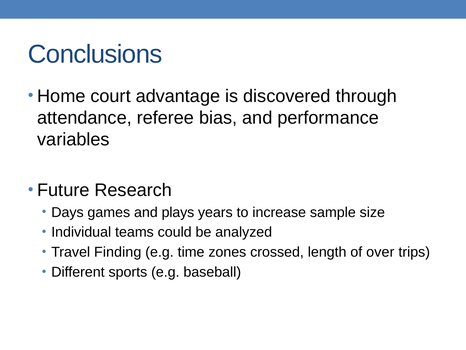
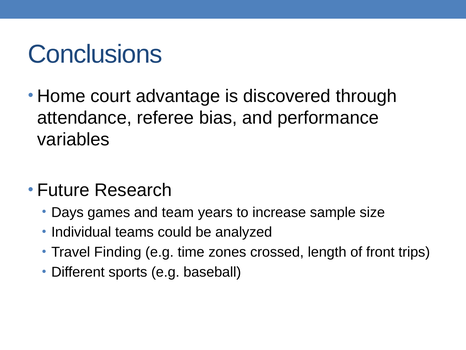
plays: plays -> team (178, 212)
over: over -> front (380, 252)
